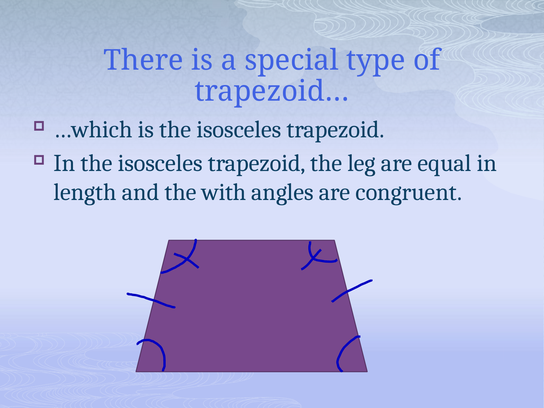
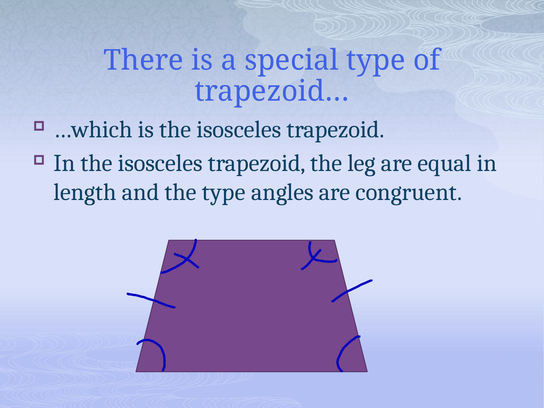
the with: with -> type (224, 192)
